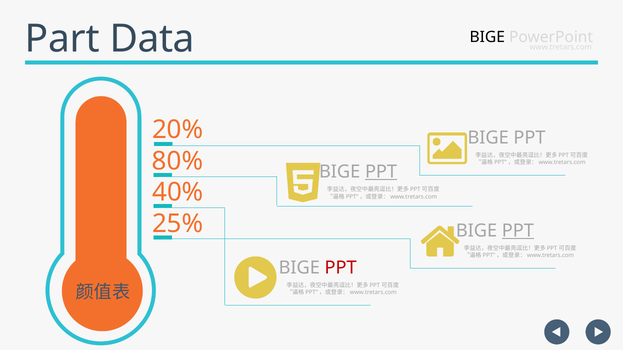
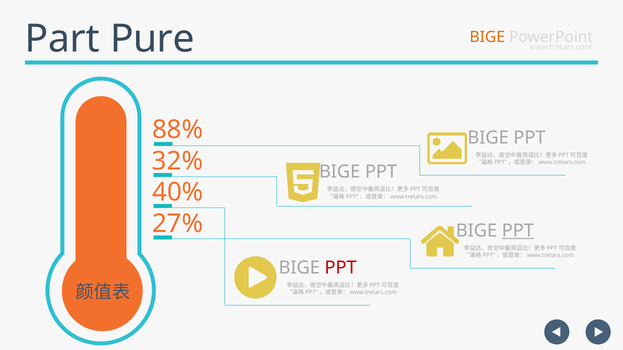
Data: Data -> Pure (152, 39)
BIGE colour: black -> orange (487, 37)
20%: 20% -> 88% (178, 130)
80%: 80% -> 32% (178, 161)
PPT underline: present -> none (381, 172)
25%: 25% -> 27% (178, 224)
